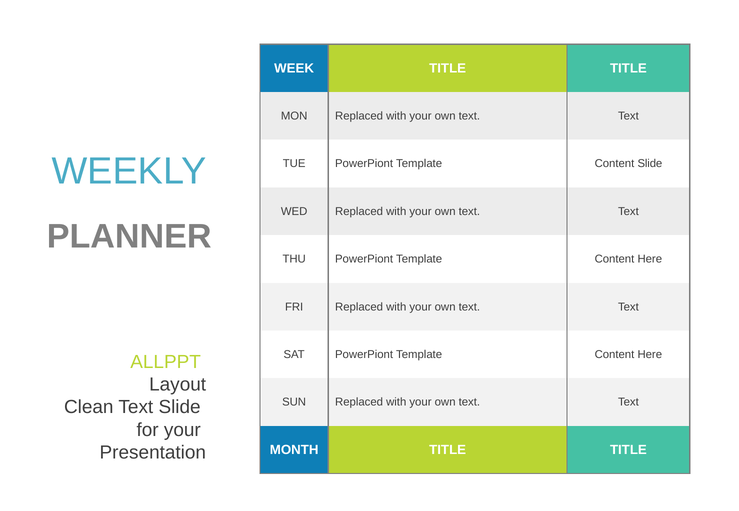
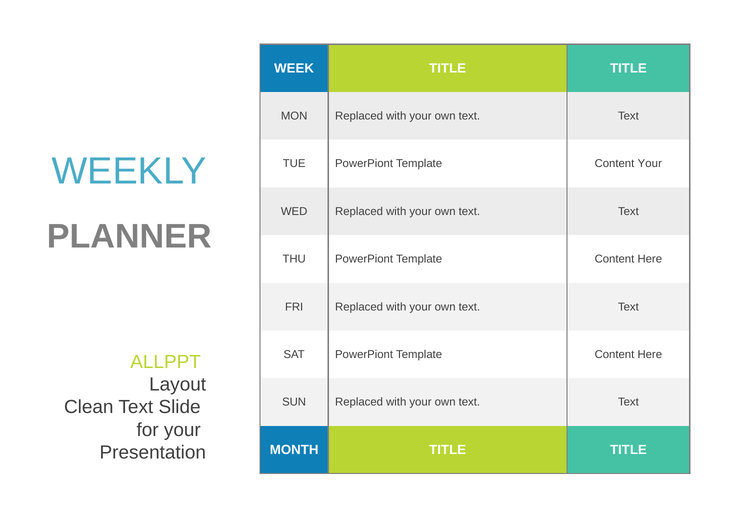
Content Slide: Slide -> Your (650, 164)
